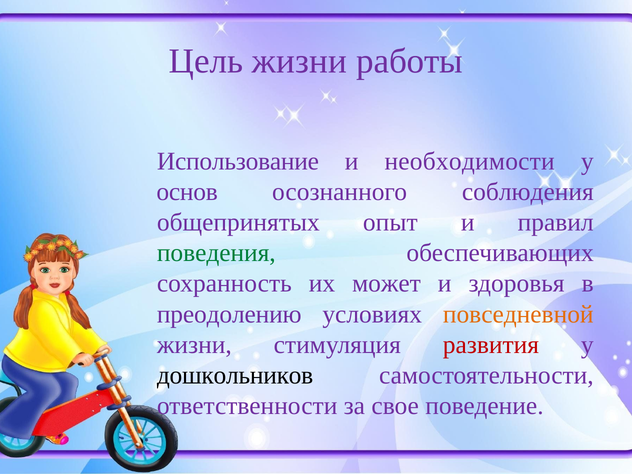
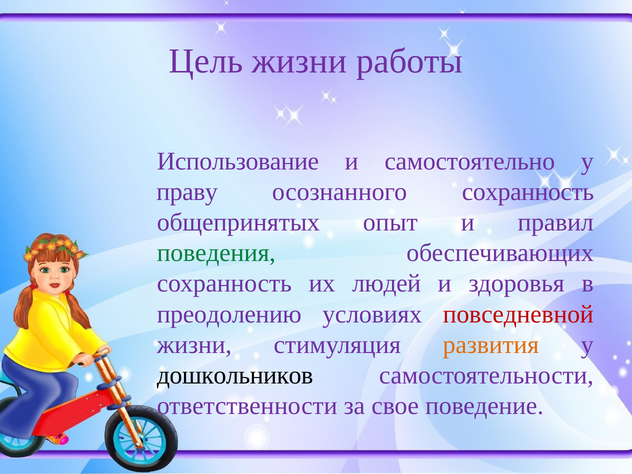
необходимости: необходимости -> самостоятельно (470, 161)
основ: основ -> праву (187, 192)
осознанного соблюдения: соблюдения -> сохранность (528, 192)
может: может -> людей (387, 284)
повседневной colour: orange -> red (518, 314)
развития colour: red -> orange (491, 345)
